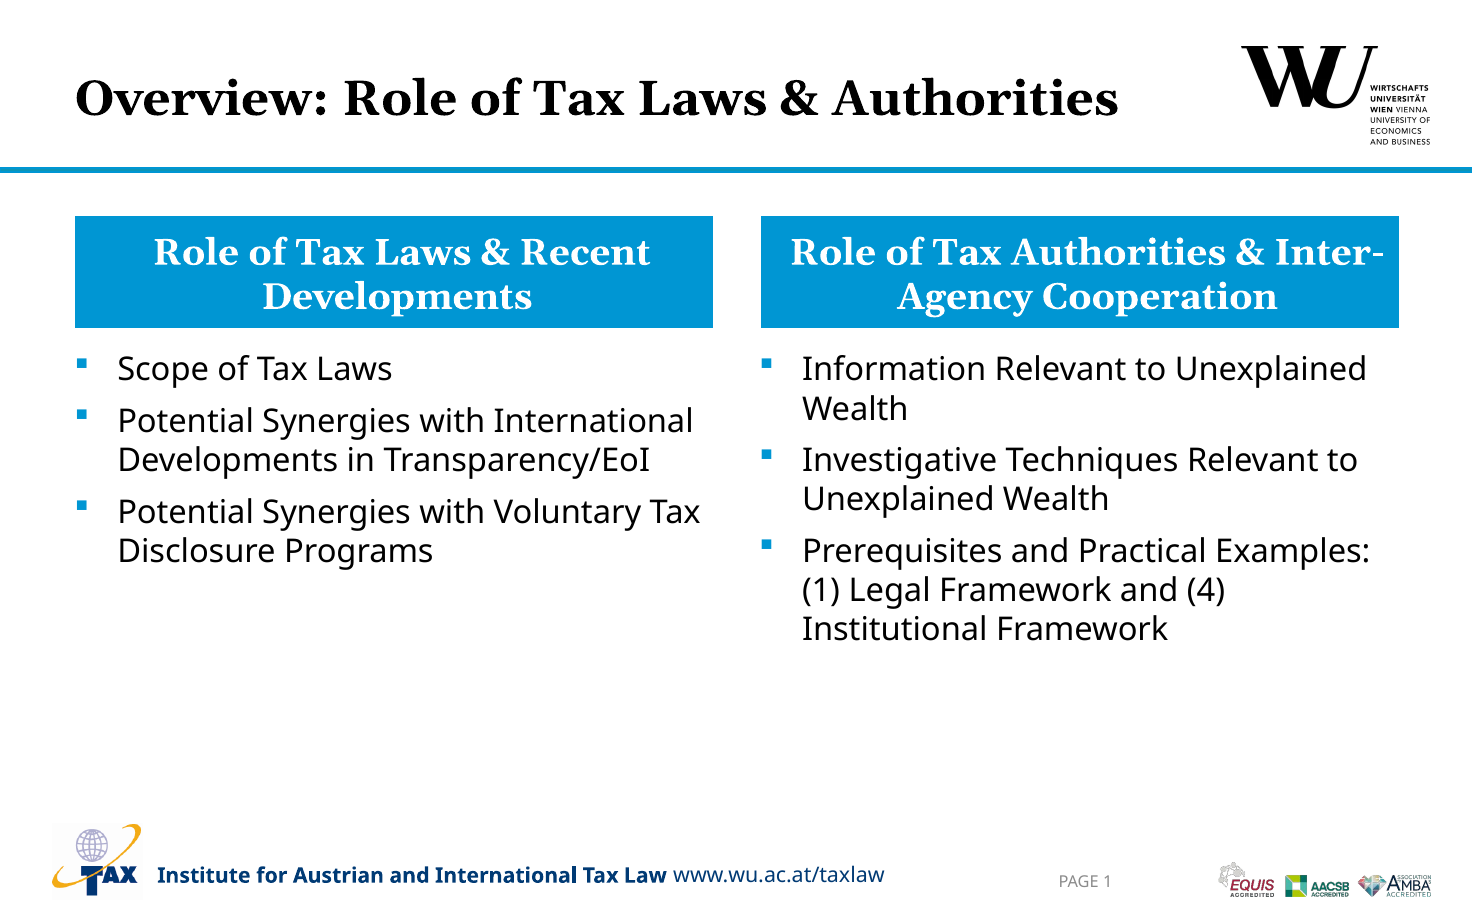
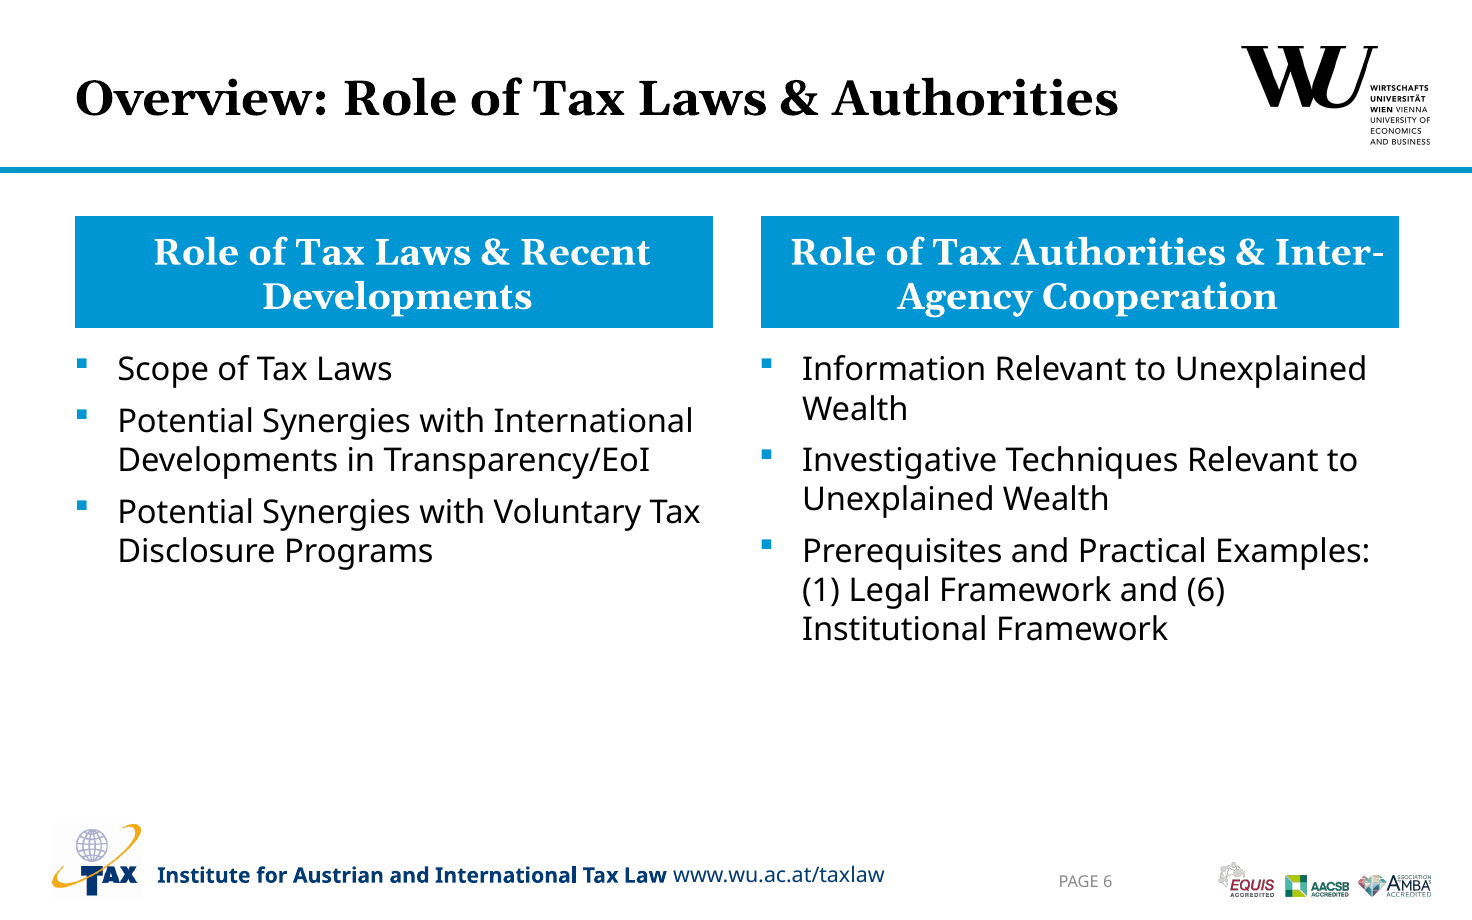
and 4: 4 -> 6 (1206, 591)
PAGE 1: 1 -> 6 (1108, 882)
